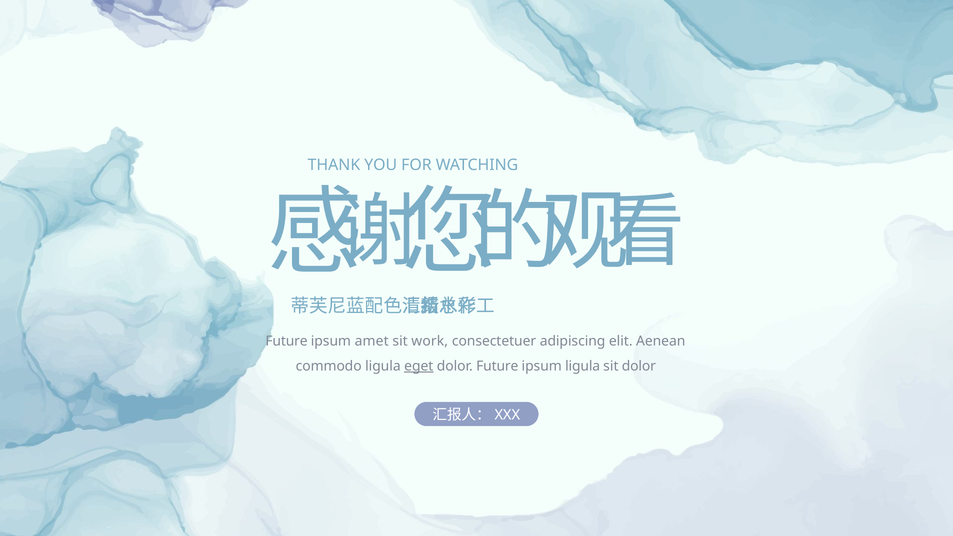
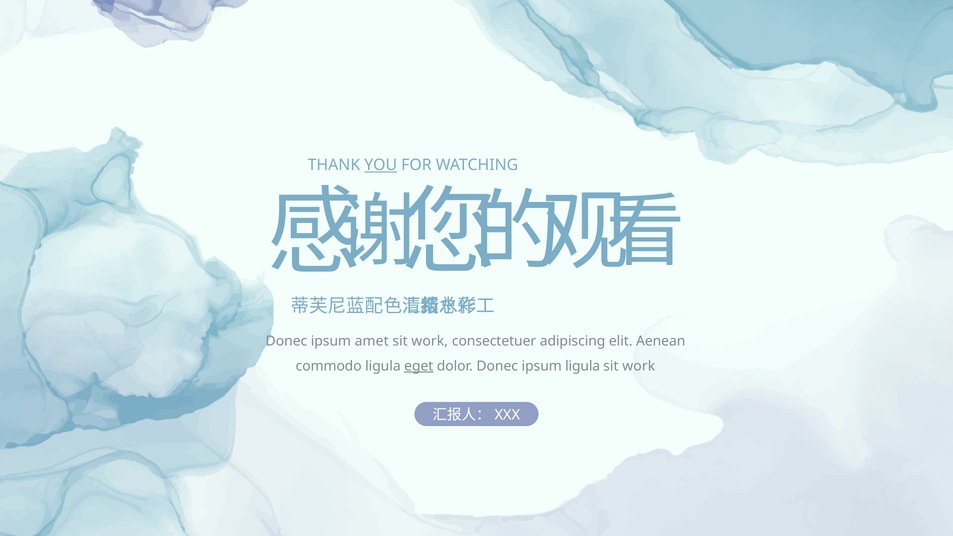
YOU underline: none -> present (381, 165)
Future: Future -> Donec (286, 341)
dolor Future: Future -> Donec (497, 366)
dolor: dolor -> work (639, 366)
